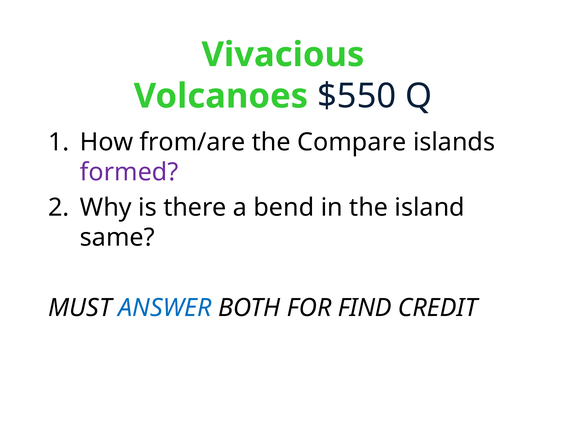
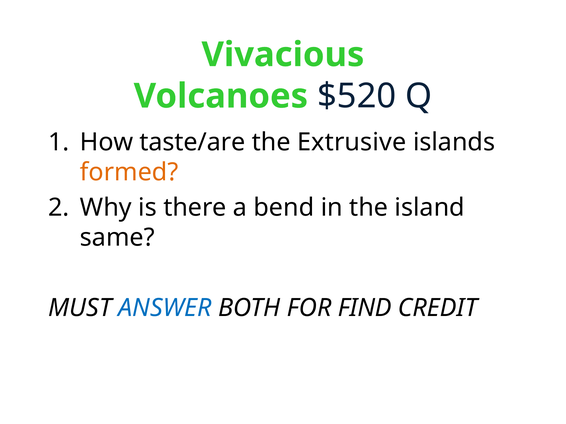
$550: $550 -> $520 (357, 96)
from/are: from/are -> taste/are (193, 142)
Compare: Compare -> Extrusive (352, 142)
formed colour: purple -> orange (129, 173)
